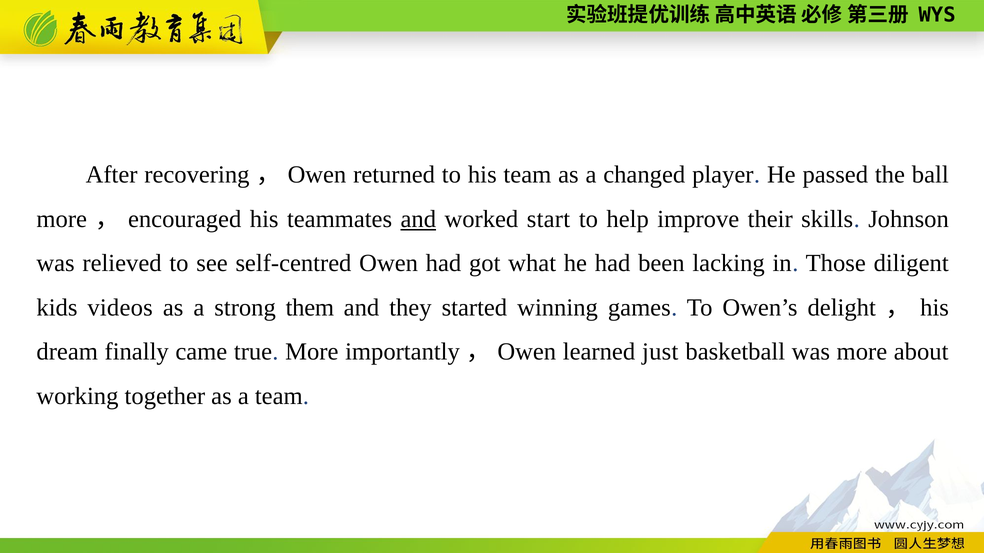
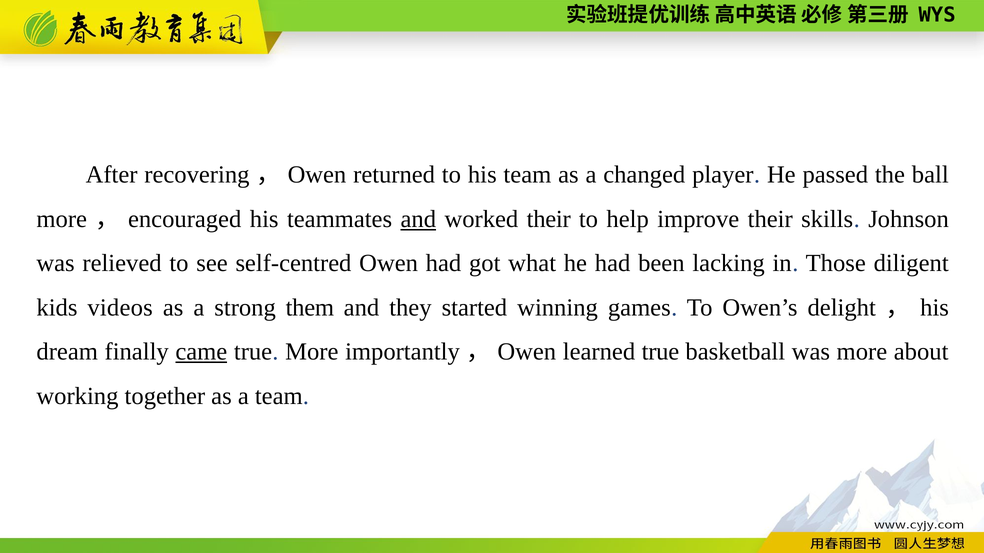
worked start: start -> their (549, 219)
came underline: none -> present (201, 352)
learned just: just -> true (660, 352)
